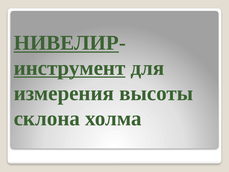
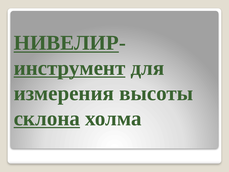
склона underline: none -> present (47, 118)
